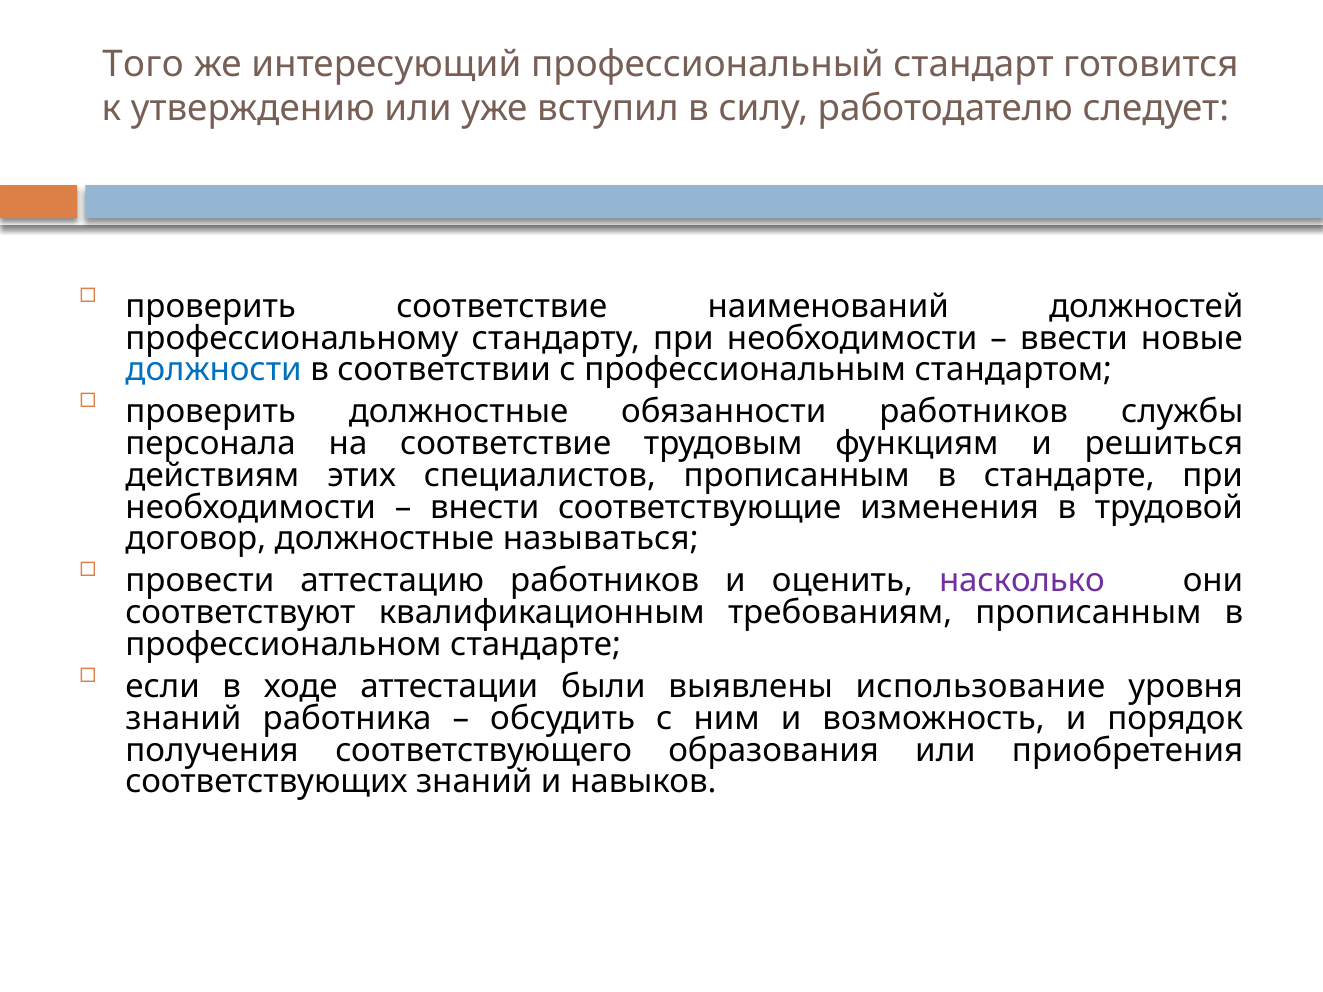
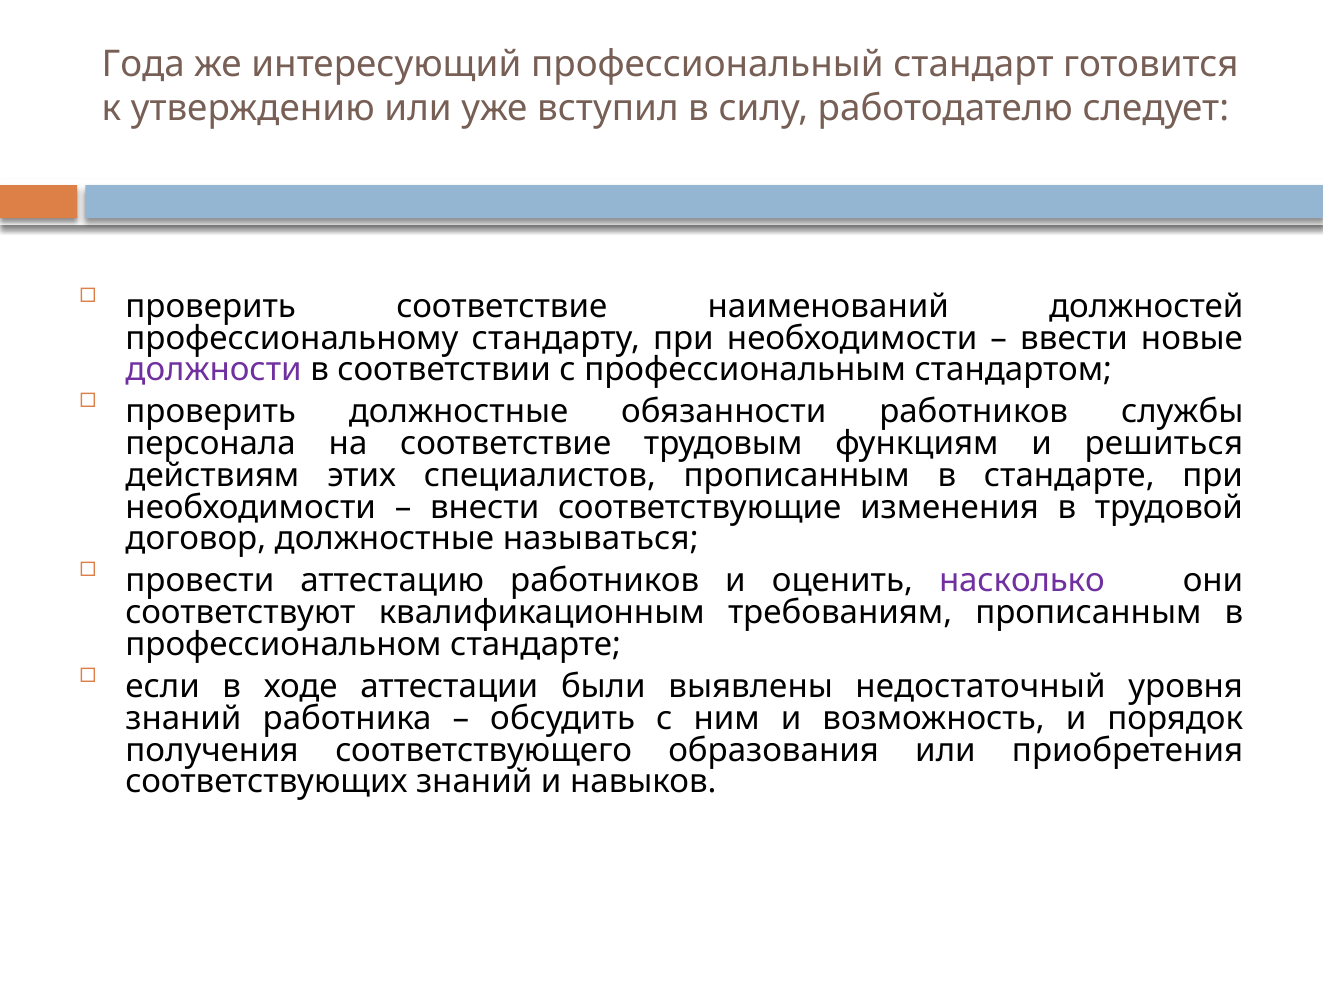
Того: Того -> Года (143, 64)
должности colour: blue -> purple (214, 370)
использование: использование -> недостаточный (981, 687)
